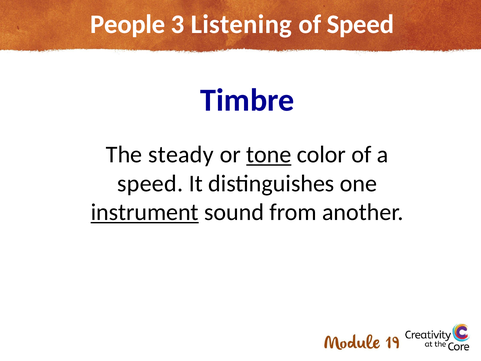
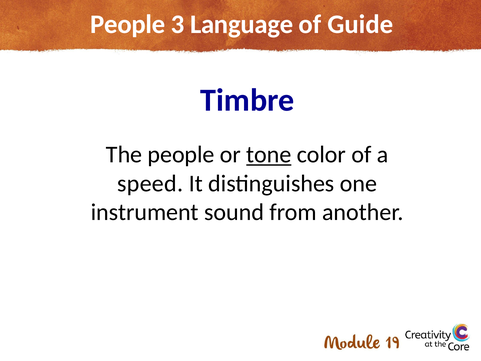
Listening: Listening -> Language (242, 24)
of Speed: Speed -> Guide (360, 24)
The steady: steady -> people (181, 154)
instrument underline: present -> none (145, 212)
